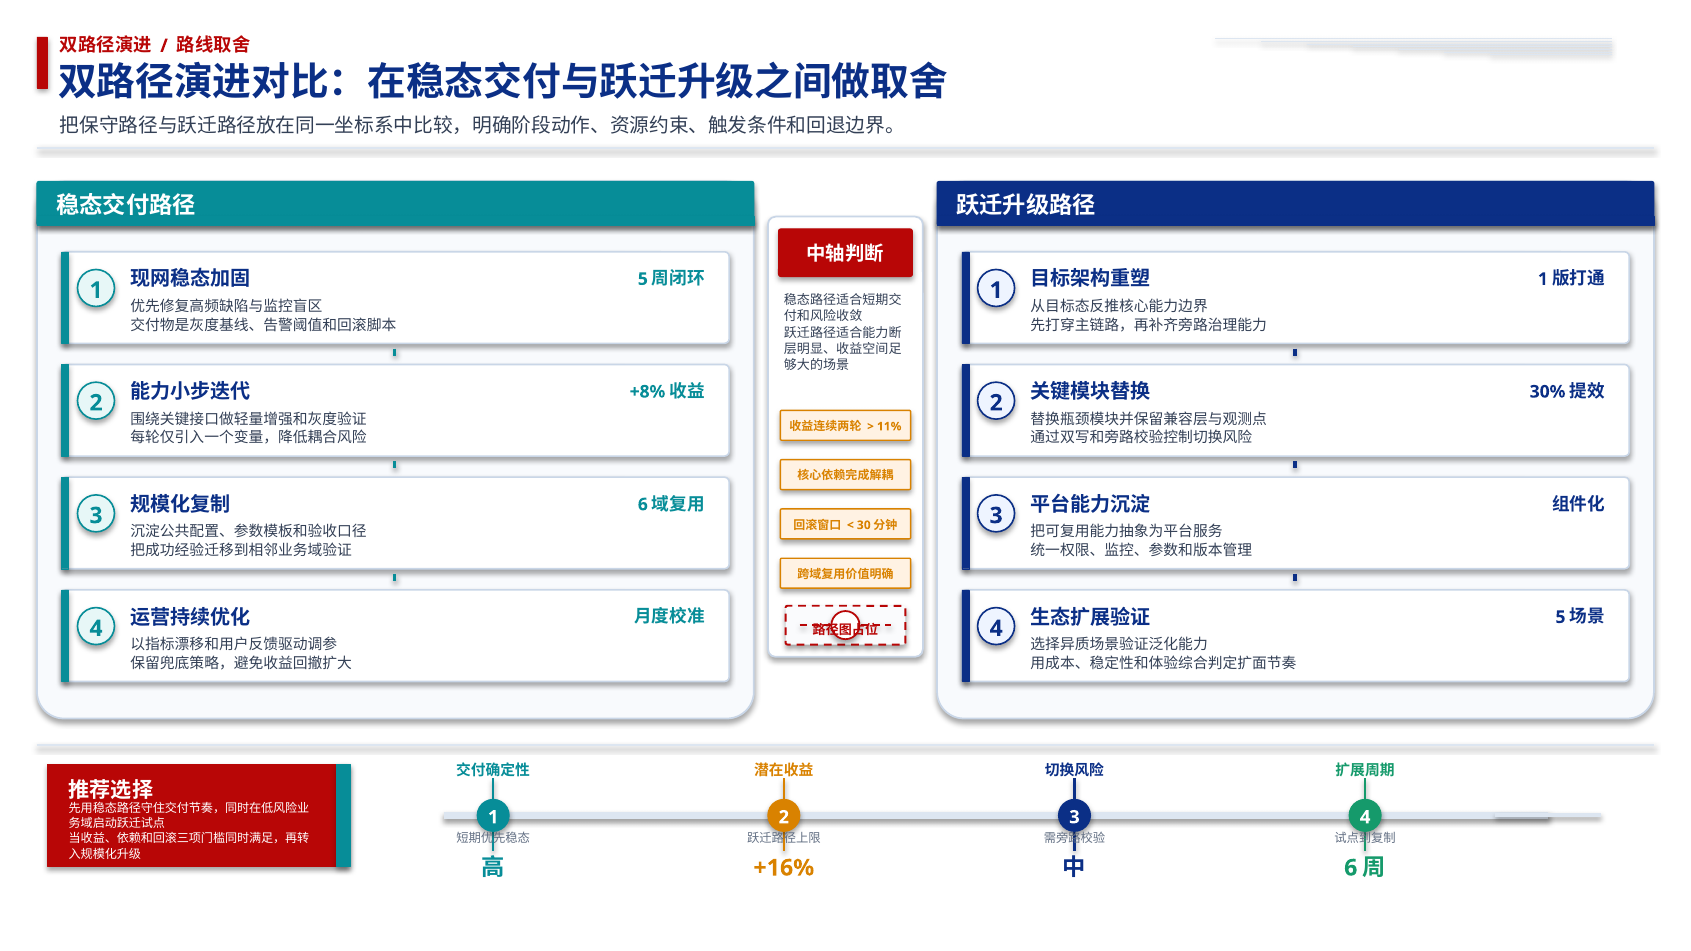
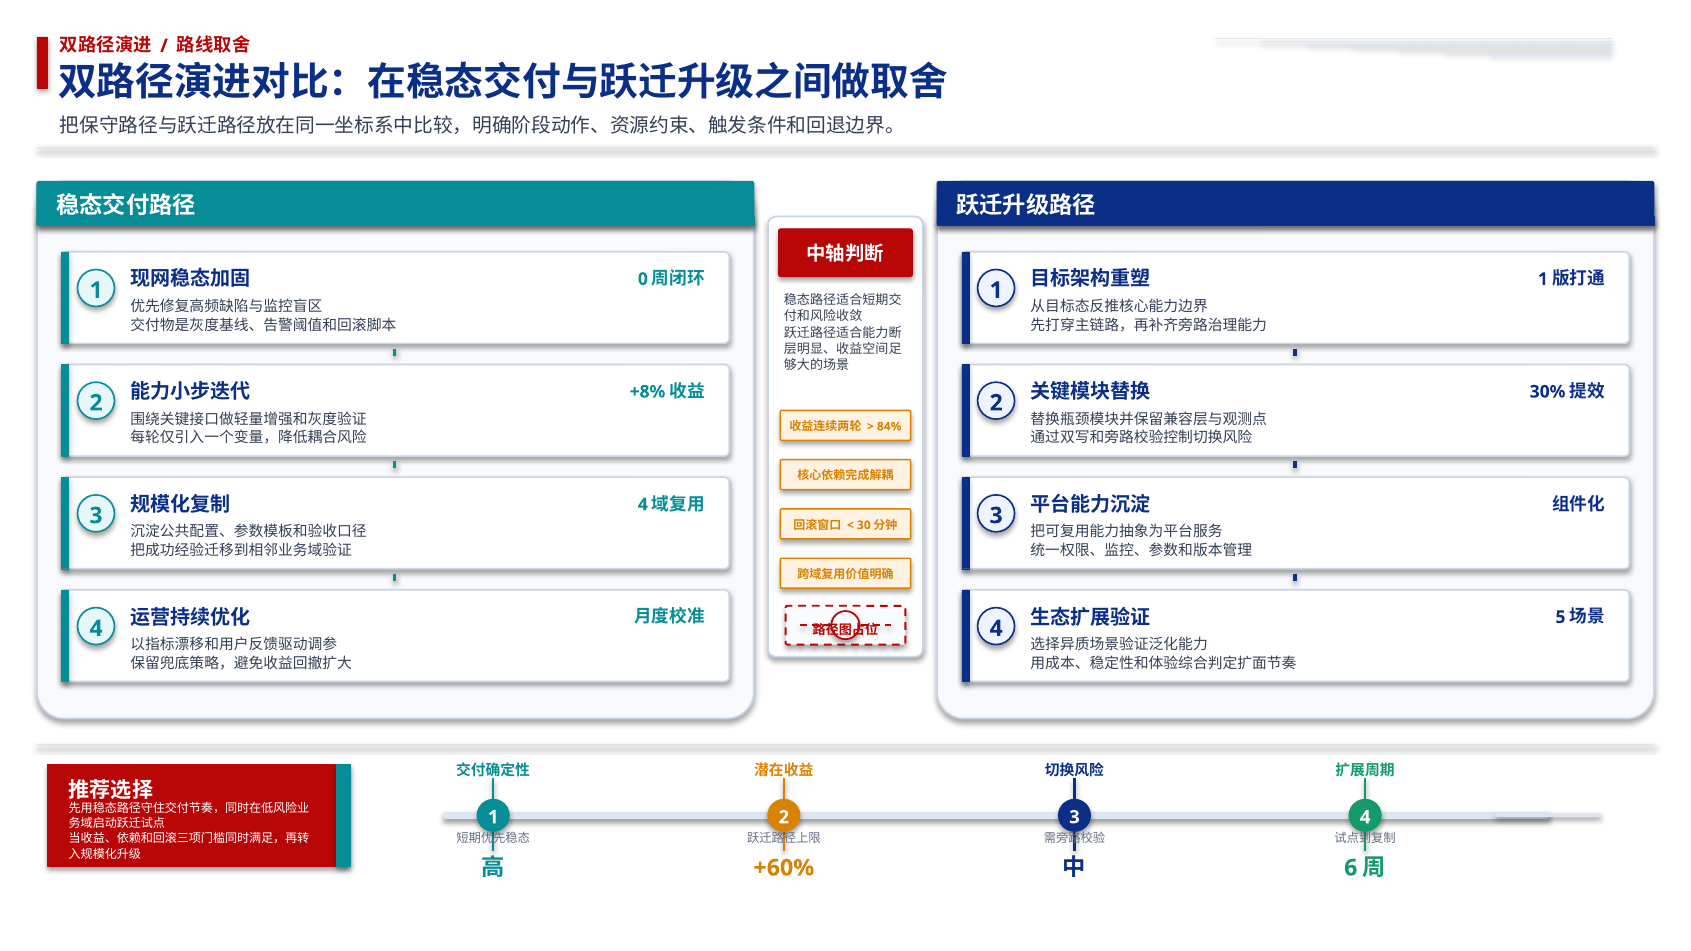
5: 5 -> 0 (643, 279)
11%: 11% -> 84% (889, 427)
6: 6 -> 4 (643, 505)
+16%: +16% -> +60% (784, 868)
